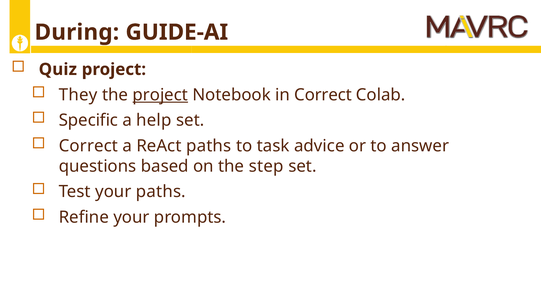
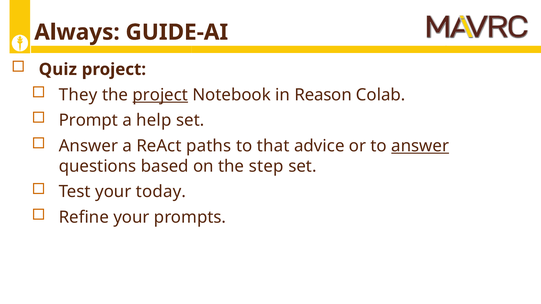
During: During -> Always (77, 32)
in Correct: Correct -> Reason (323, 95)
Specific: Specific -> Prompt (88, 121)
Correct: Correct -> Answer (88, 146)
task: task -> that (273, 146)
answer underline: none -> present (420, 146)
your paths: paths -> today (161, 192)
